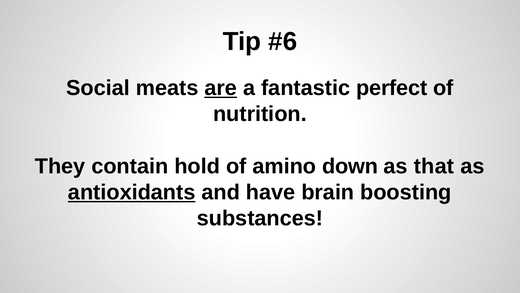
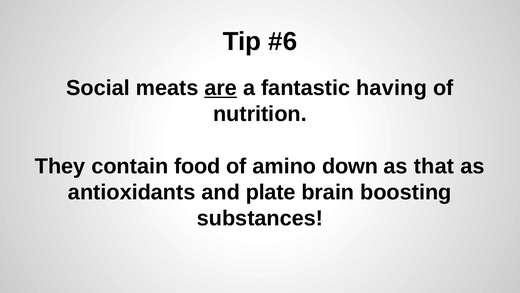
perfect: perfect -> having (392, 88)
hold: hold -> food (197, 166)
antioxidants underline: present -> none (132, 192)
have: have -> plate (271, 192)
